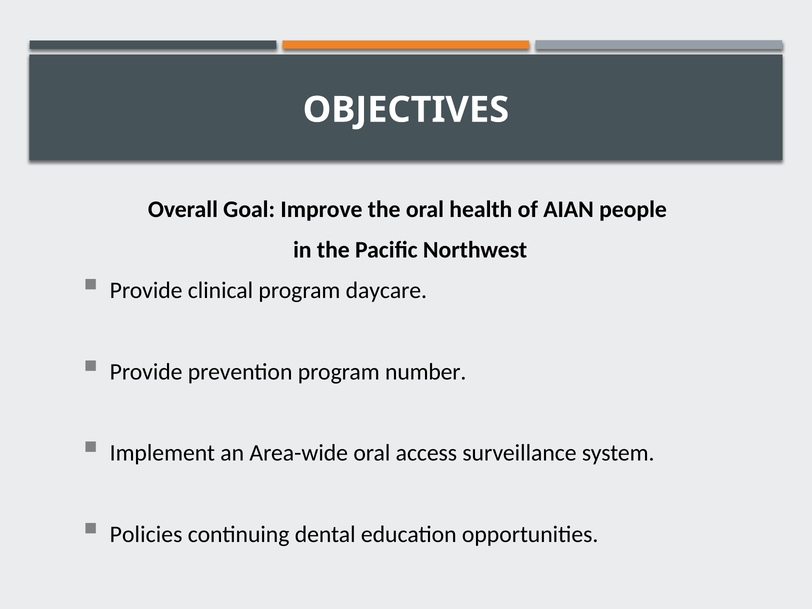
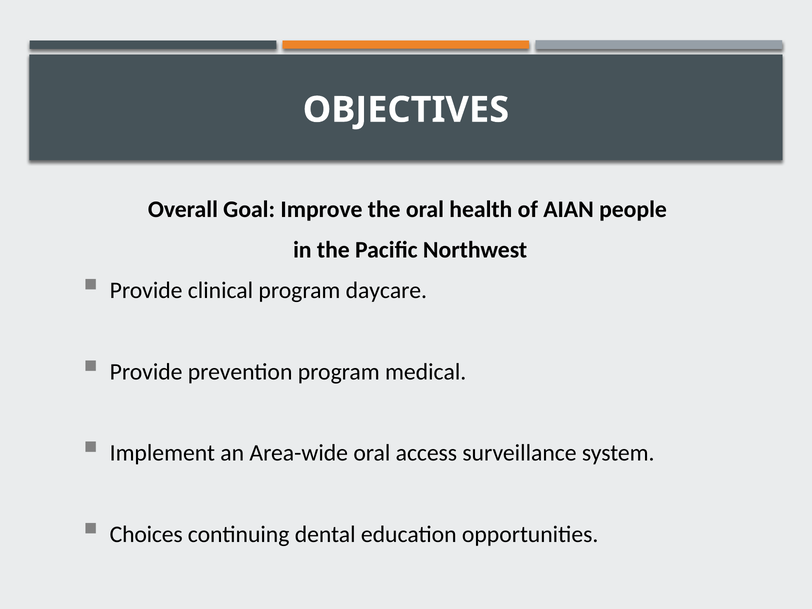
number: number -> medical (426, 372)
Policies: Policies -> Choices (146, 534)
